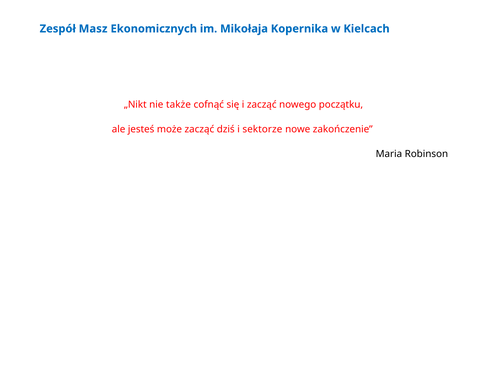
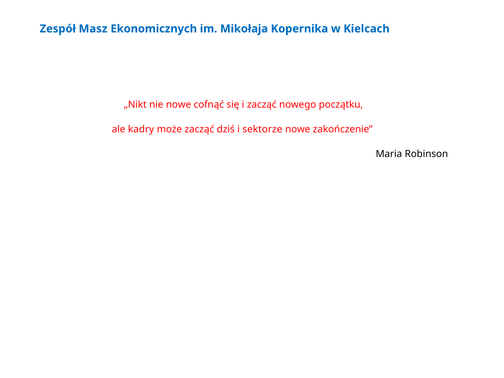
nie także: także -> nowe (179, 105)
jesteś: jesteś -> kadry (141, 129)
